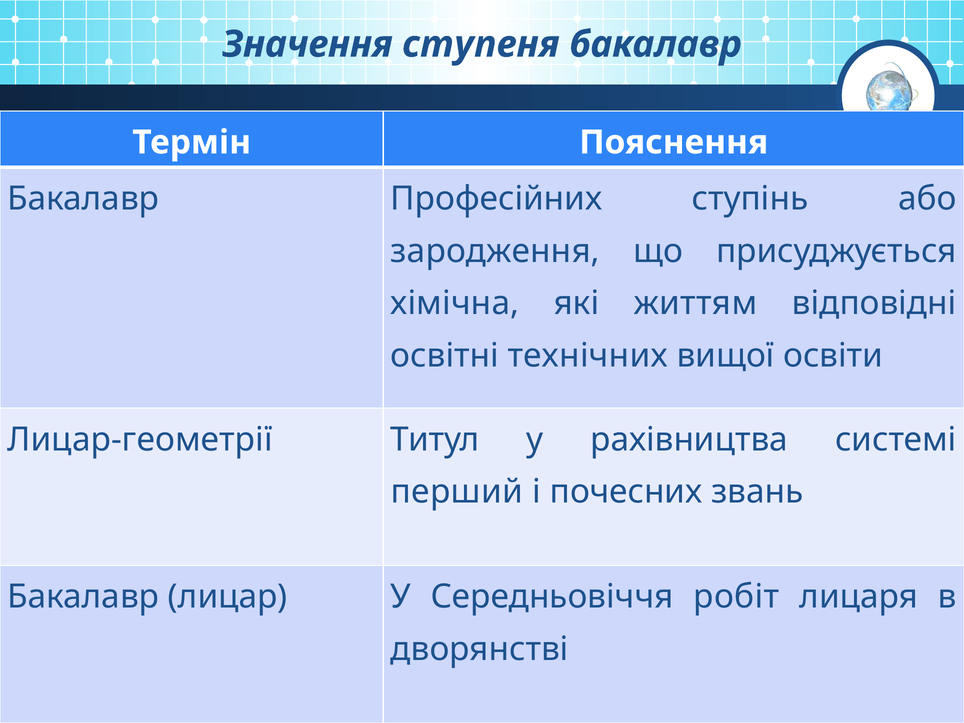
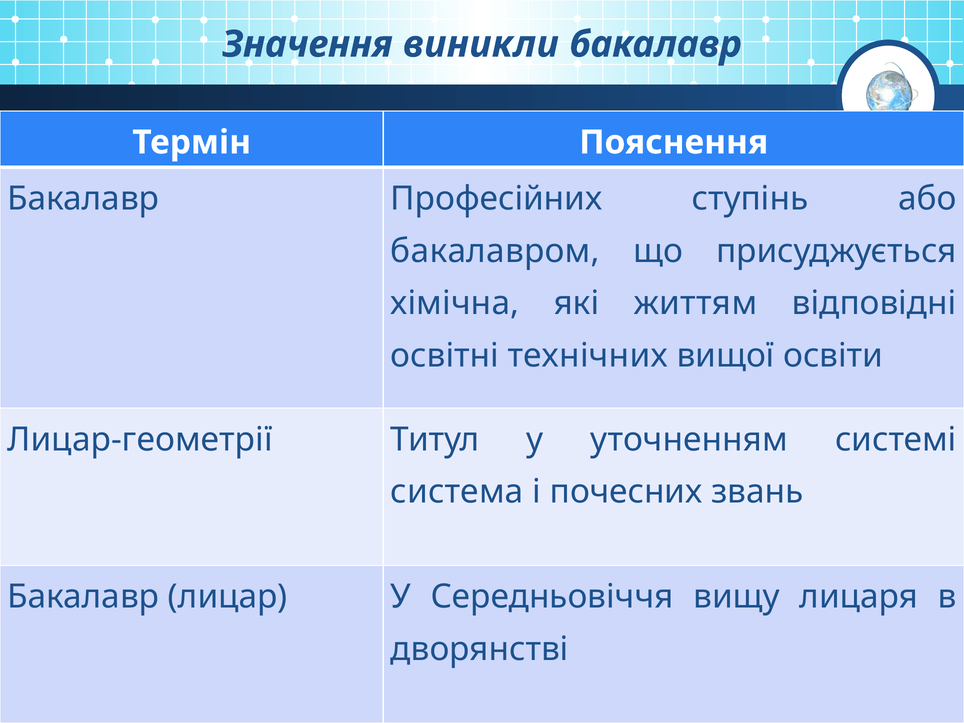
ступеня: ступеня -> виникли (481, 44)
зародження: зародження -> бакалавром (495, 251)
рахівництва: рахівництва -> уточненням (689, 440)
перший: перший -> система (457, 492)
робіт: робіт -> вищу (737, 597)
